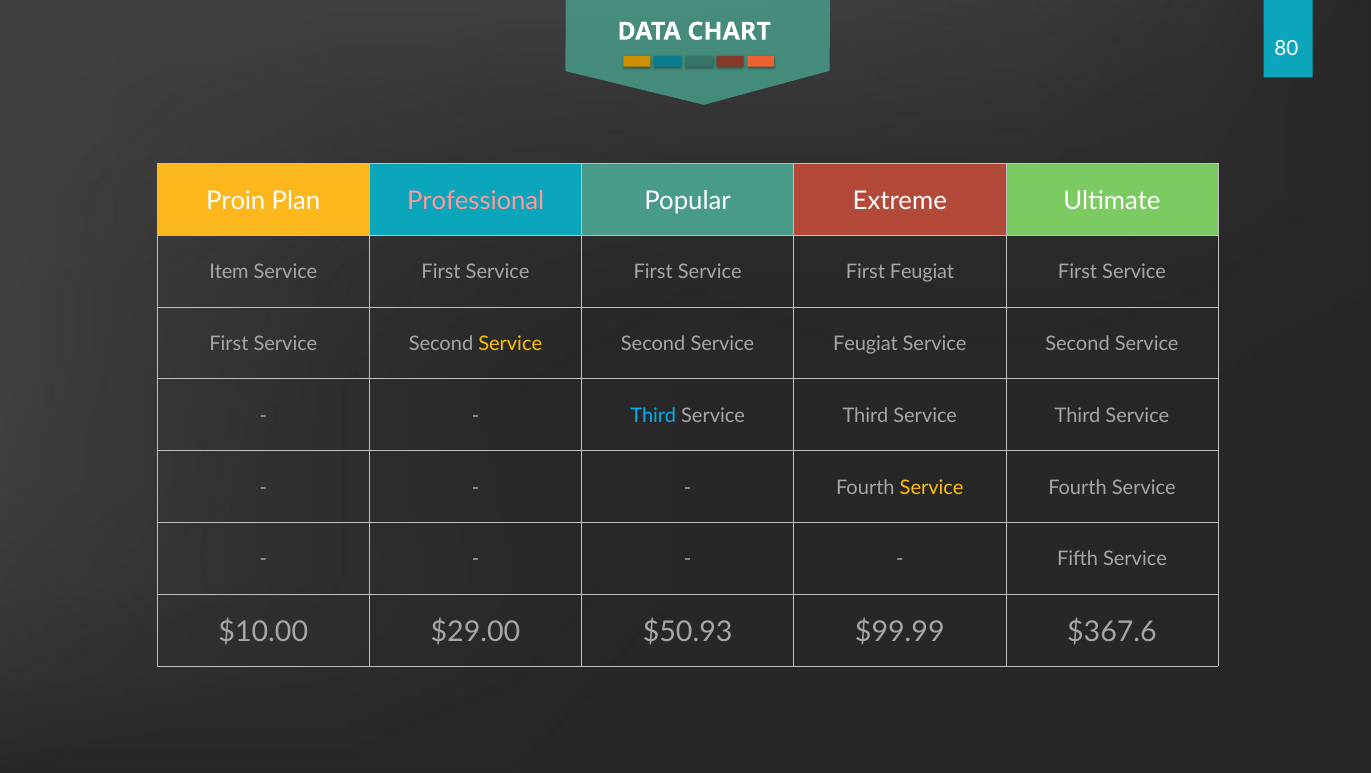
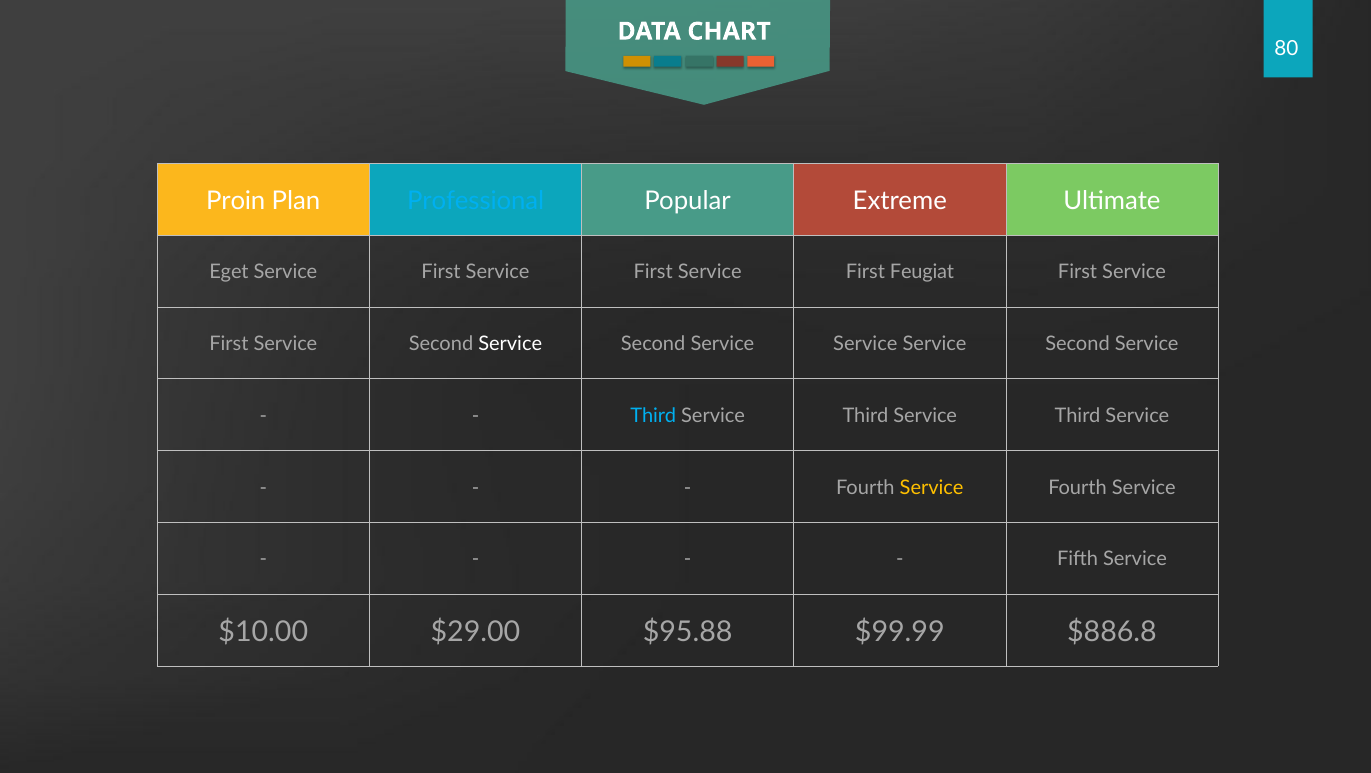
Professional colour: pink -> light blue (476, 201)
Item: Item -> Eget (229, 272)
Service colour: yellow -> white (510, 344)
Second Service Feugiat: Feugiat -> Service (865, 344)
$50.93: $50.93 -> $95.88 (688, 632)
$367.6: $367.6 -> $886.8 (1112, 632)
